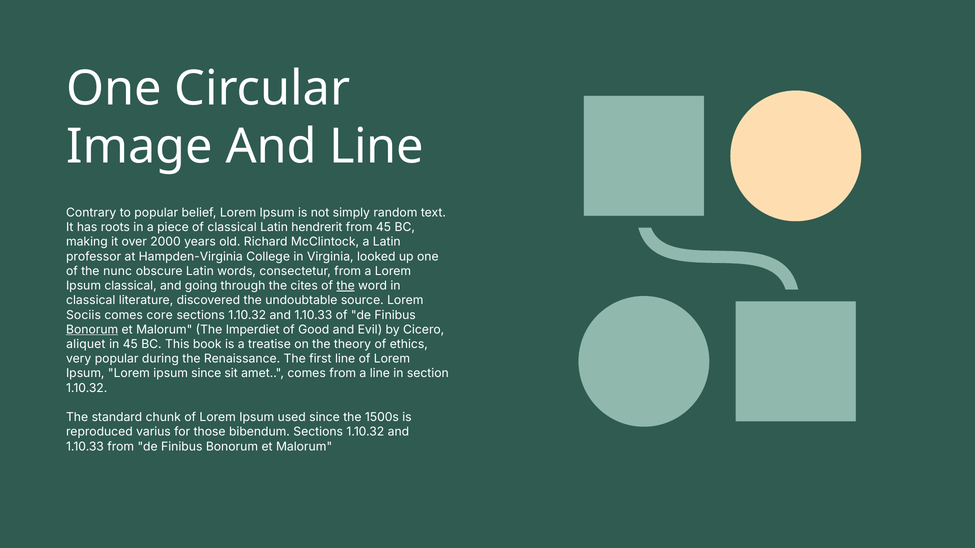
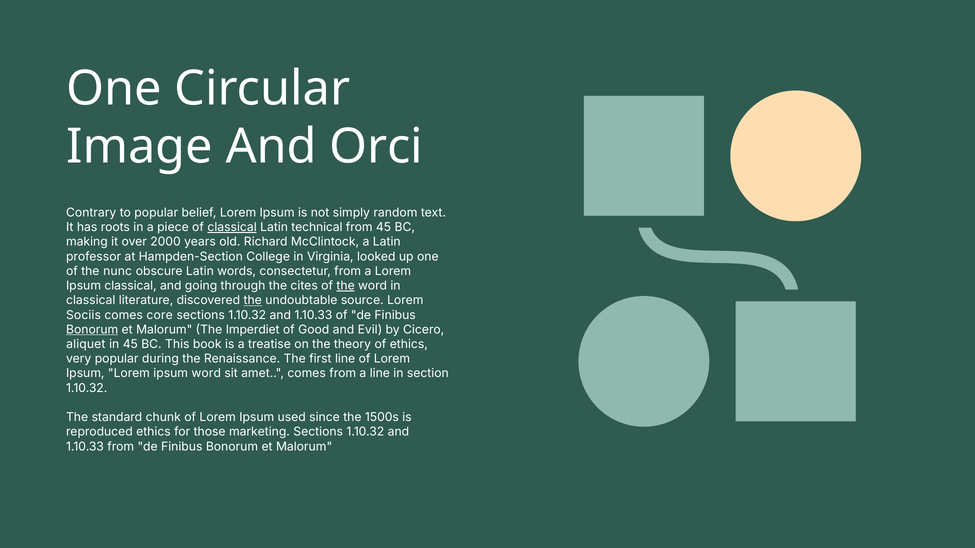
And Line: Line -> Orci (376, 147)
classical underline: none -> present (232, 228)
hendrerit: hendrerit -> technical (317, 228)
Hampden-Virginia: Hampden-Virginia -> Hampden-Section (191, 257)
the underline: none -> present (253, 301)
ipsum since: since -> word (206, 374)
reproduced varius: varius -> ethics (153, 432)
bibendum: bibendum -> marketing (259, 432)
